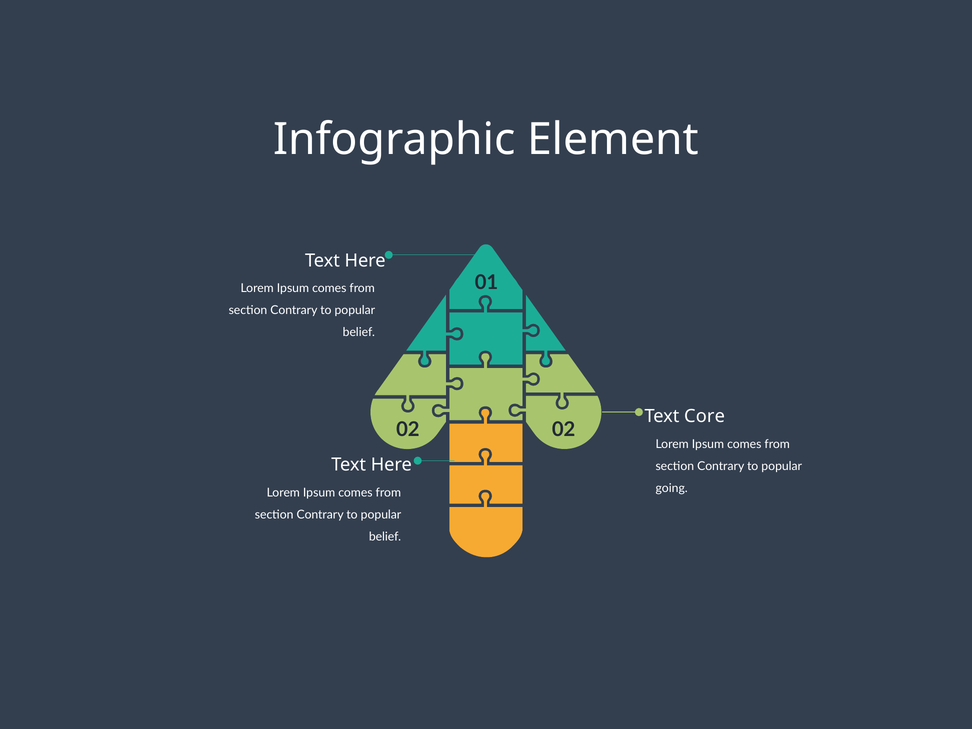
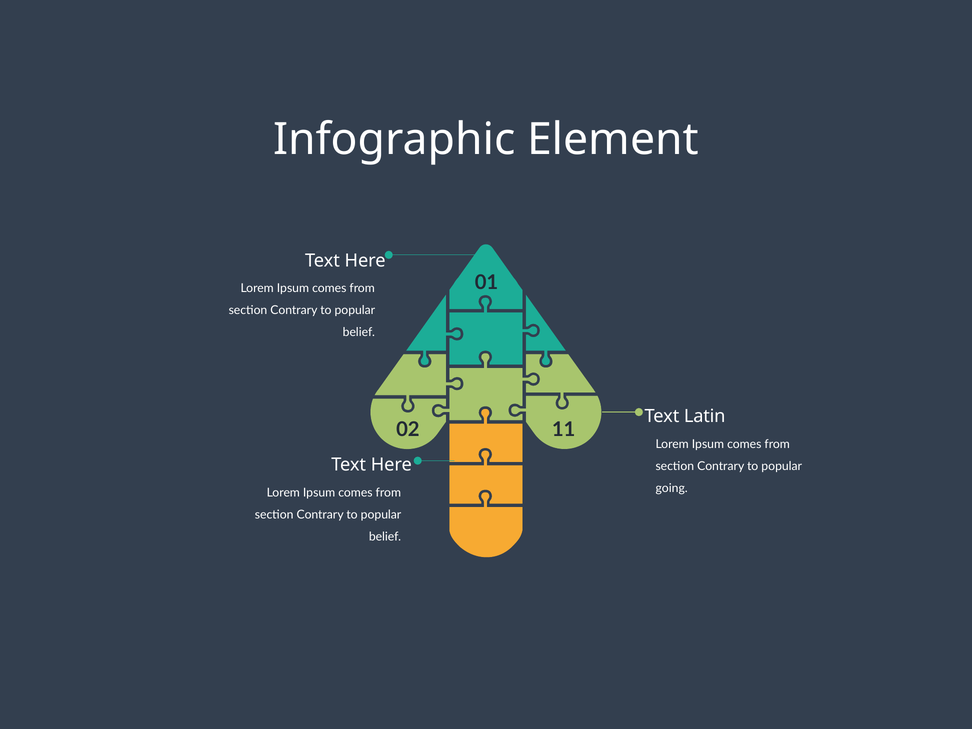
Core: Core -> Latin (705, 416)
02 02: 02 -> 11 (564, 429)
